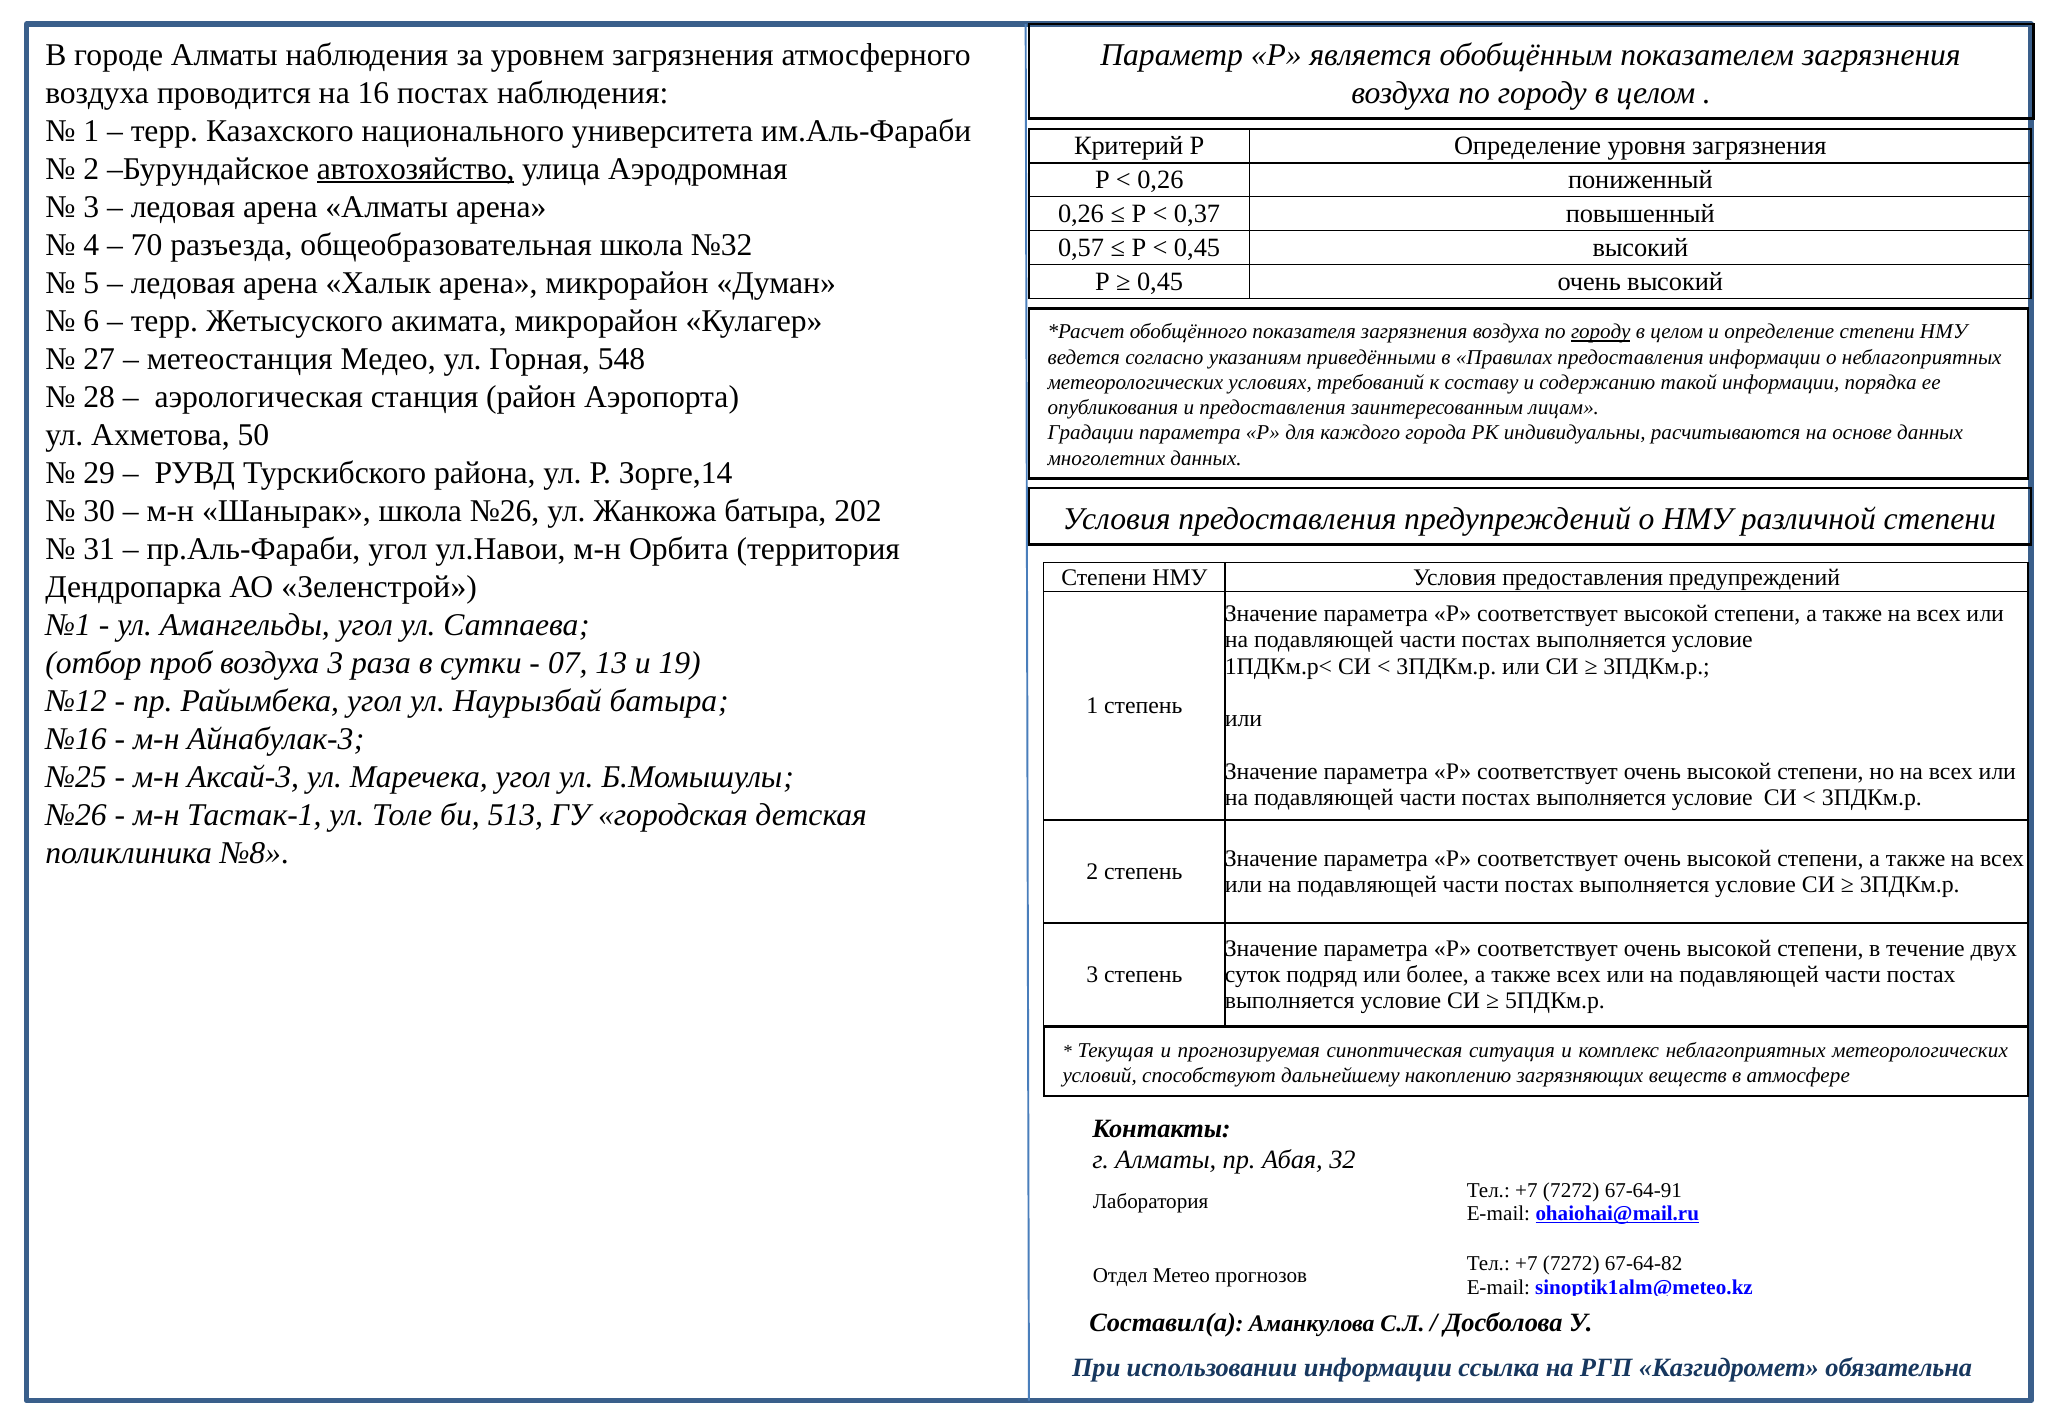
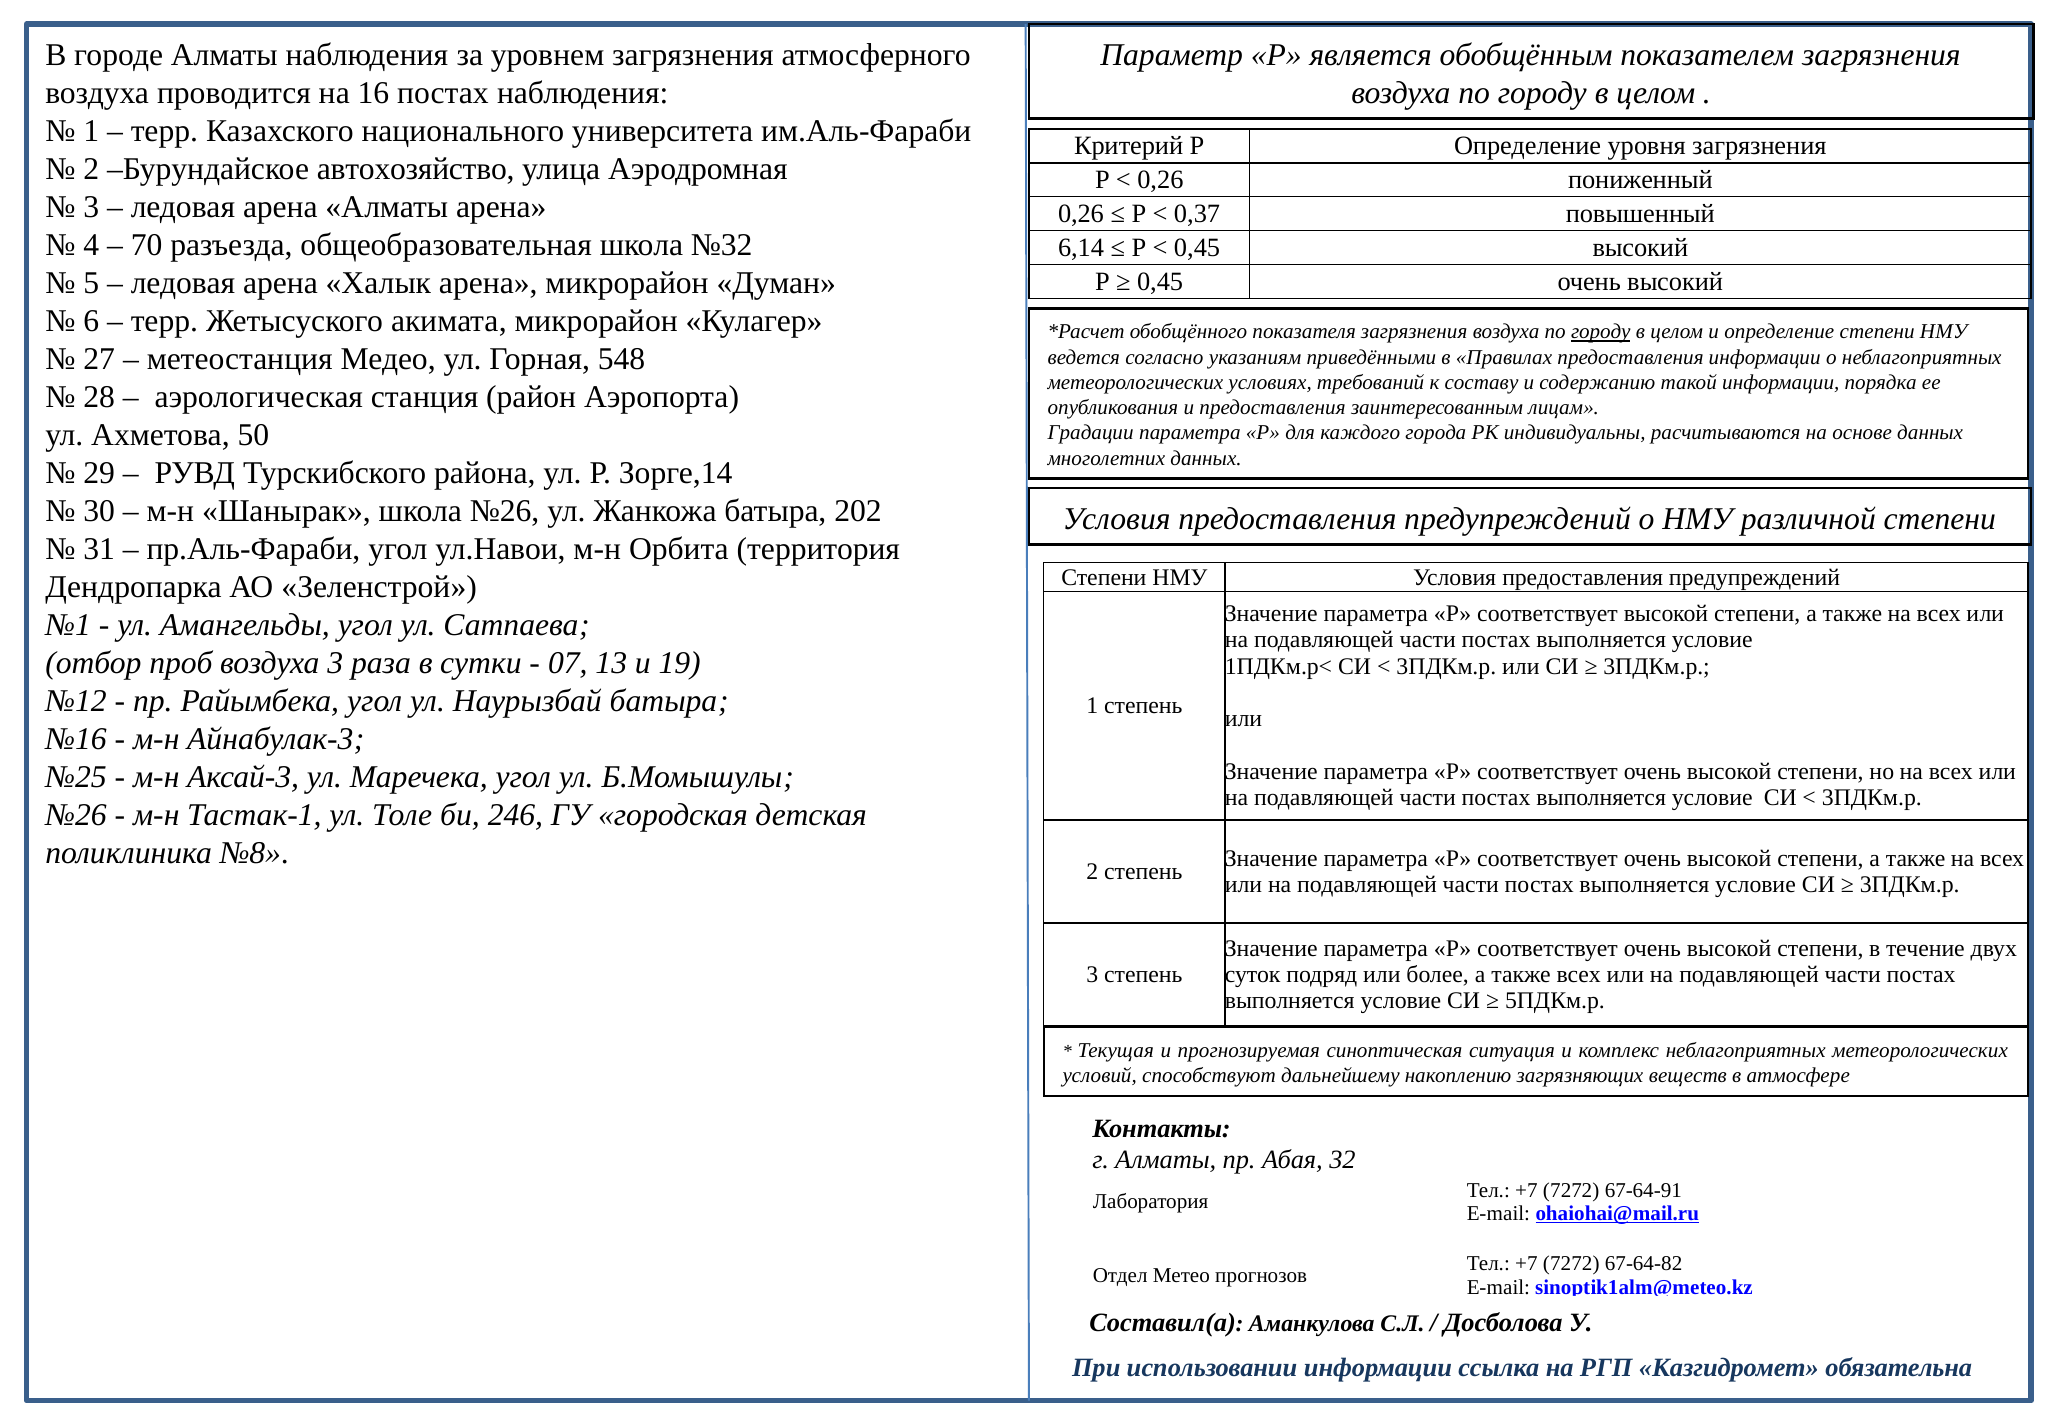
автохозяйство underline: present -> none (416, 169)
0,57: 0,57 -> 6,14 (1081, 248)
513: 513 -> 246 (515, 814)
